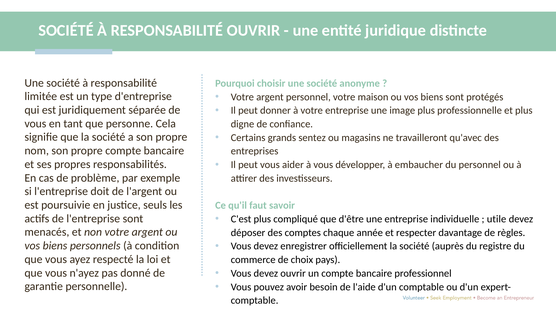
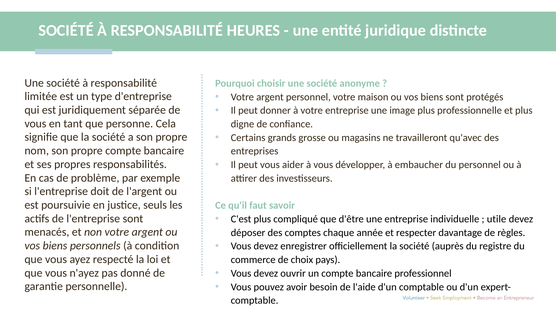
RESPONSABILITÉ OUVRIR: OUVRIR -> HEURES (254, 31)
sentez: sentez -> grosse (312, 138)
